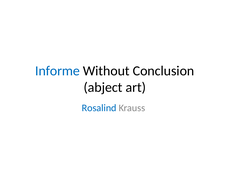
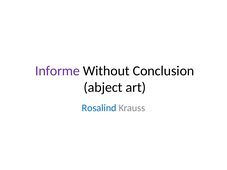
Informe colour: blue -> purple (57, 71)
